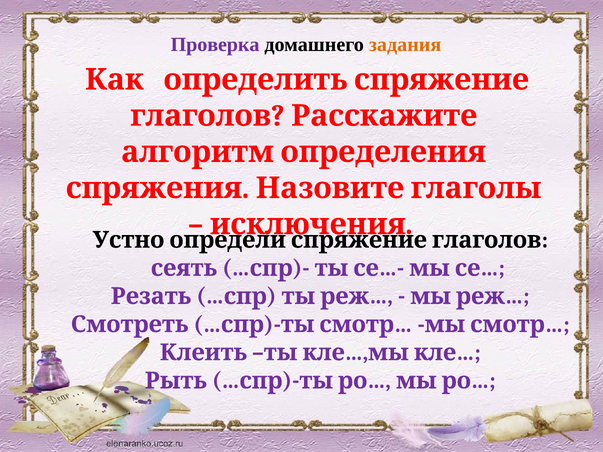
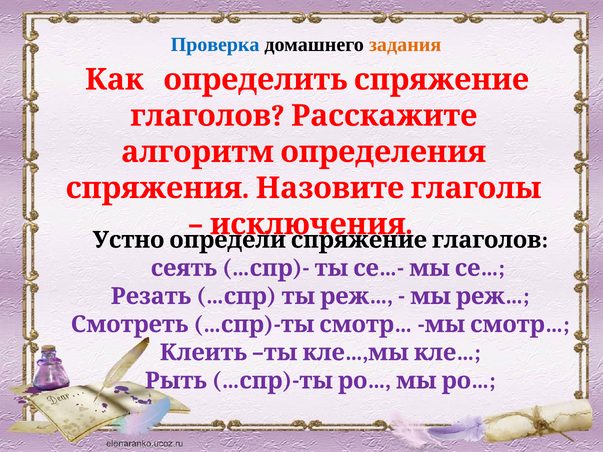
Проверка colour: purple -> blue (215, 45)
